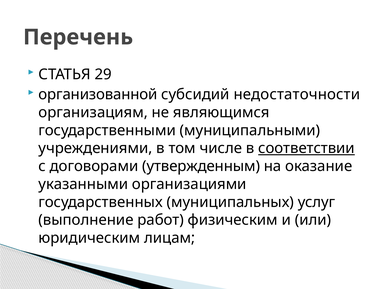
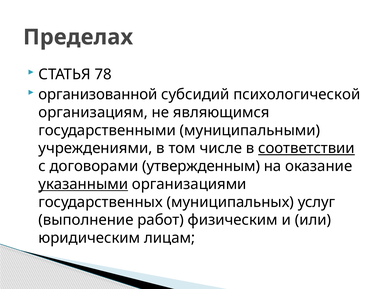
Перечень: Перечень -> Пределах (78, 37)
29: 29 -> 78 (103, 74)
недостаточности: недостаточности -> психологической (297, 94)
указанными underline: none -> present (83, 184)
